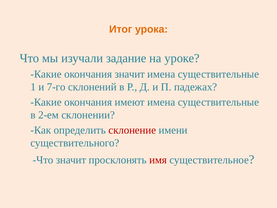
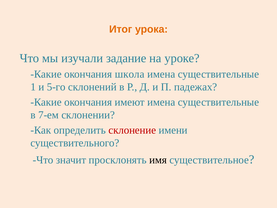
окончания значит: значит -> школа (130, 74)
7-го: 7-го -> 5-го (56, 87)
2-ем: 2-ем -> 7-ем (48, 115)
имя colour: red -> black (158, 160)
